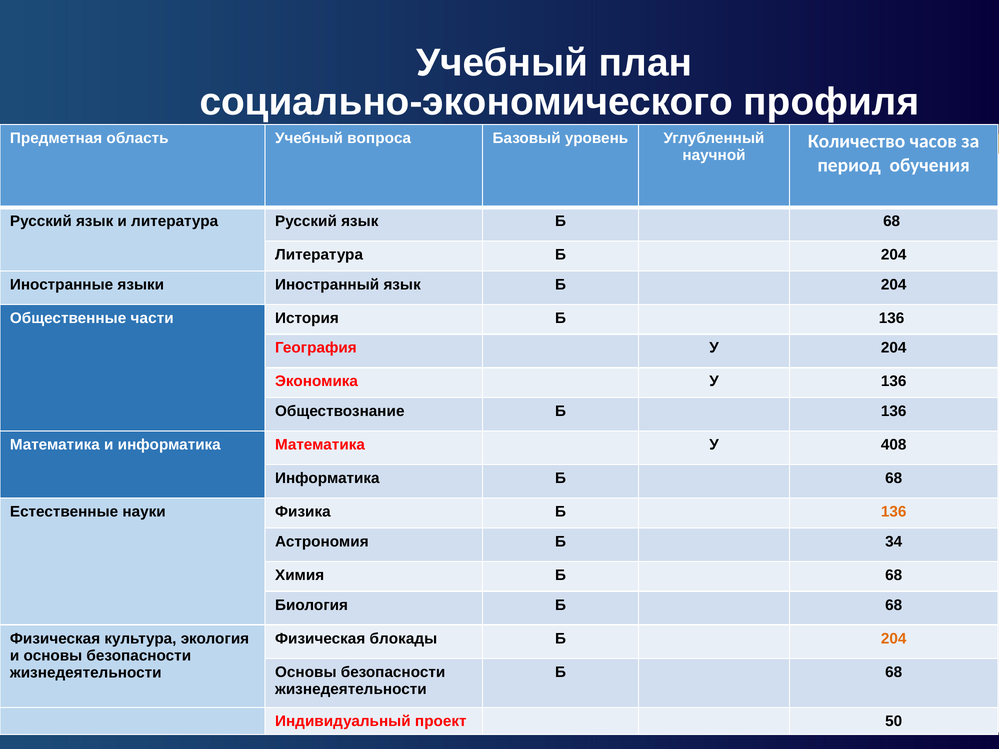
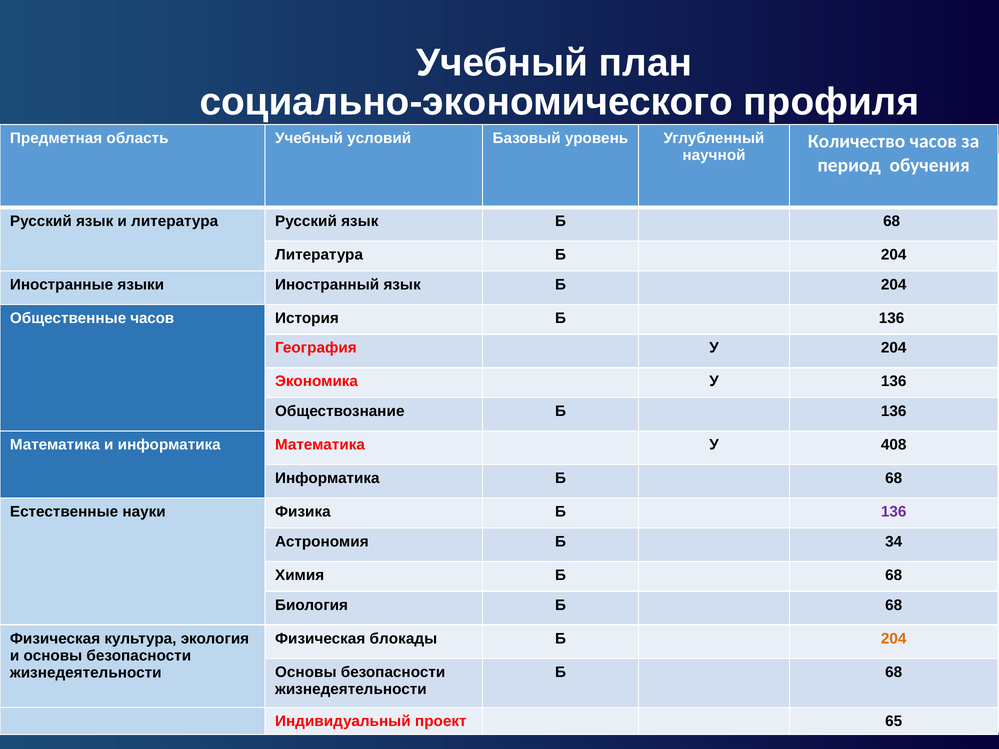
вопроса: вопроса -> условий (379, 138)
Общественные части: части -> часов (152, 318)
136 colour: orange -> purple (894, 512)
50: 50 -> 65 (894, 721)
